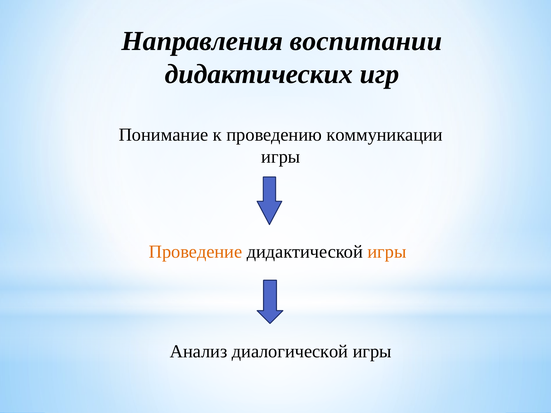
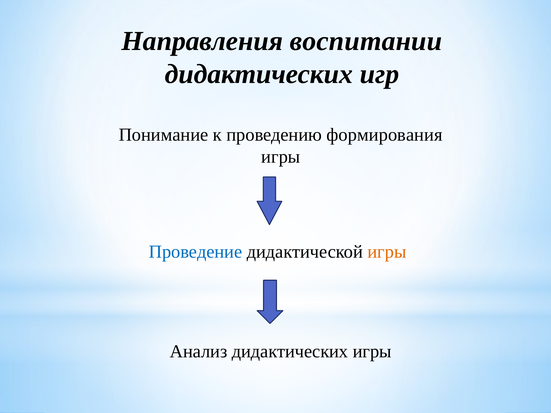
коммуникации: коммуникации -> формирования (385, 135)
Проведение colour: orange -> blue (196, 252)
Анализ диалогической: диалогической -> дидактических (290, 352)
